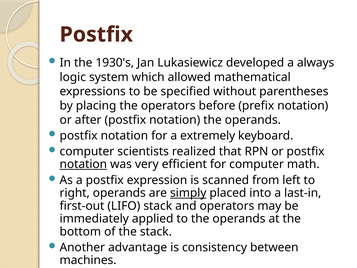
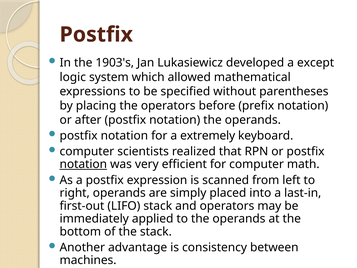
1930's: 1930's -> 1903's (115, 63)
always: always -> except (316, 63)
simply underline: present -> none (188, 193)
